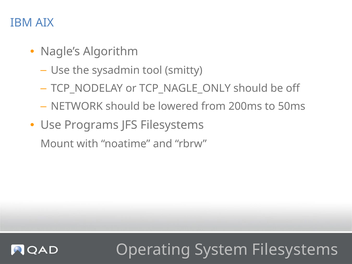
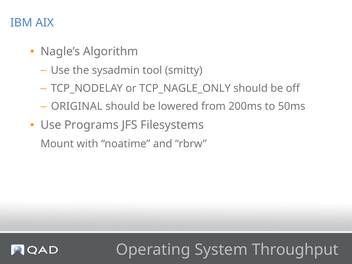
NETWORK: NETWORK -> ORIGINAL (77, 106)
System Filesystems: Filesystems -> Throughput (295, 250)
